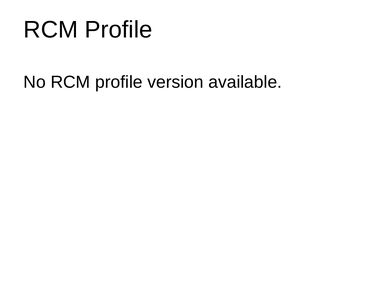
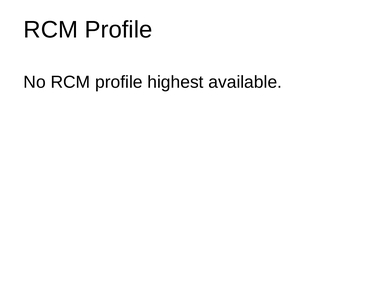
version: version -> highest (175, 82)
